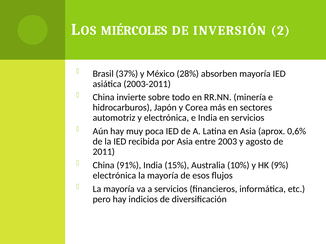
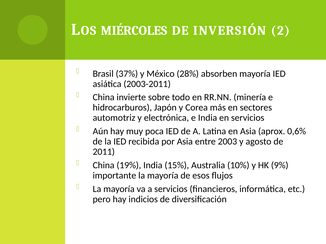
91%: 91% -> 19% (129, 166)
electrónica: electrónica -> importante (114, 176)
